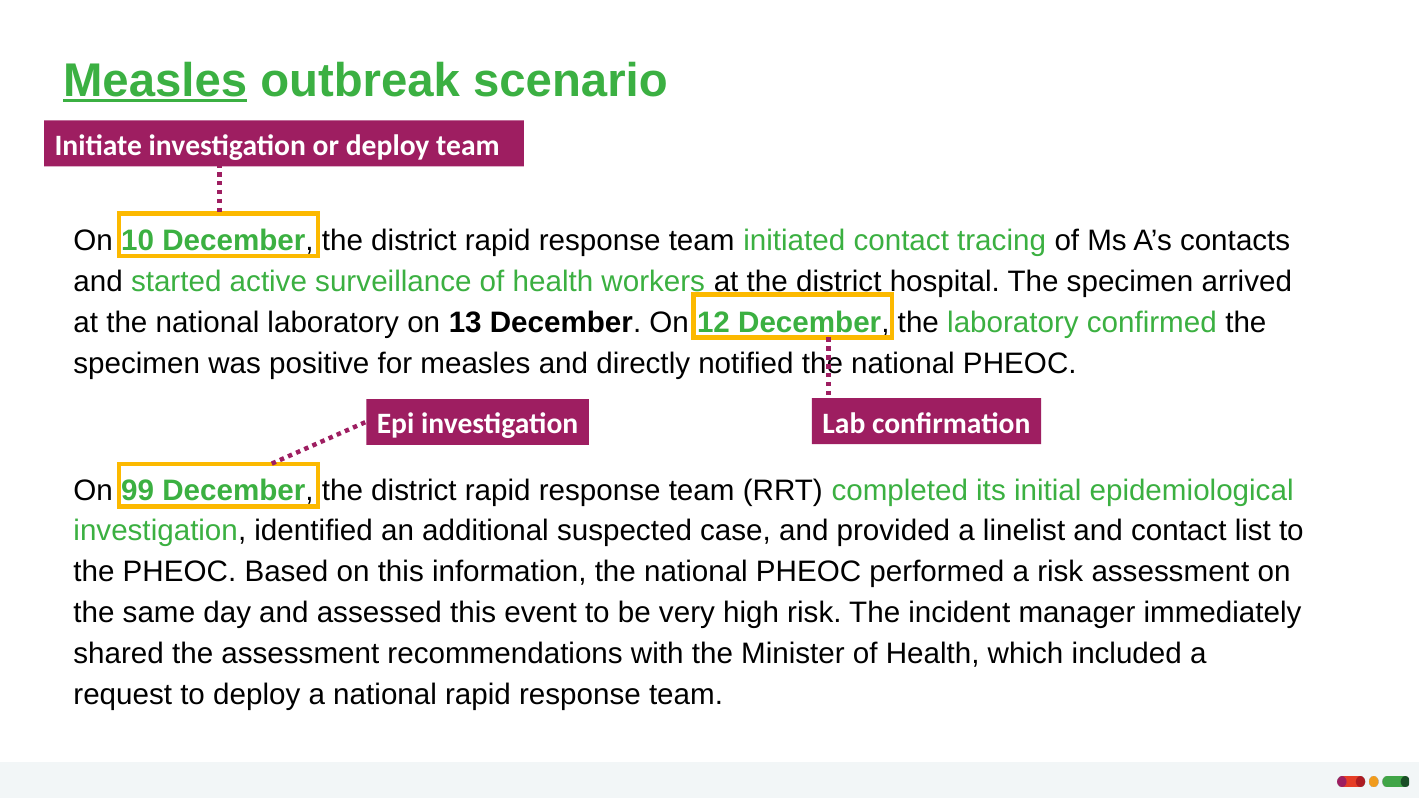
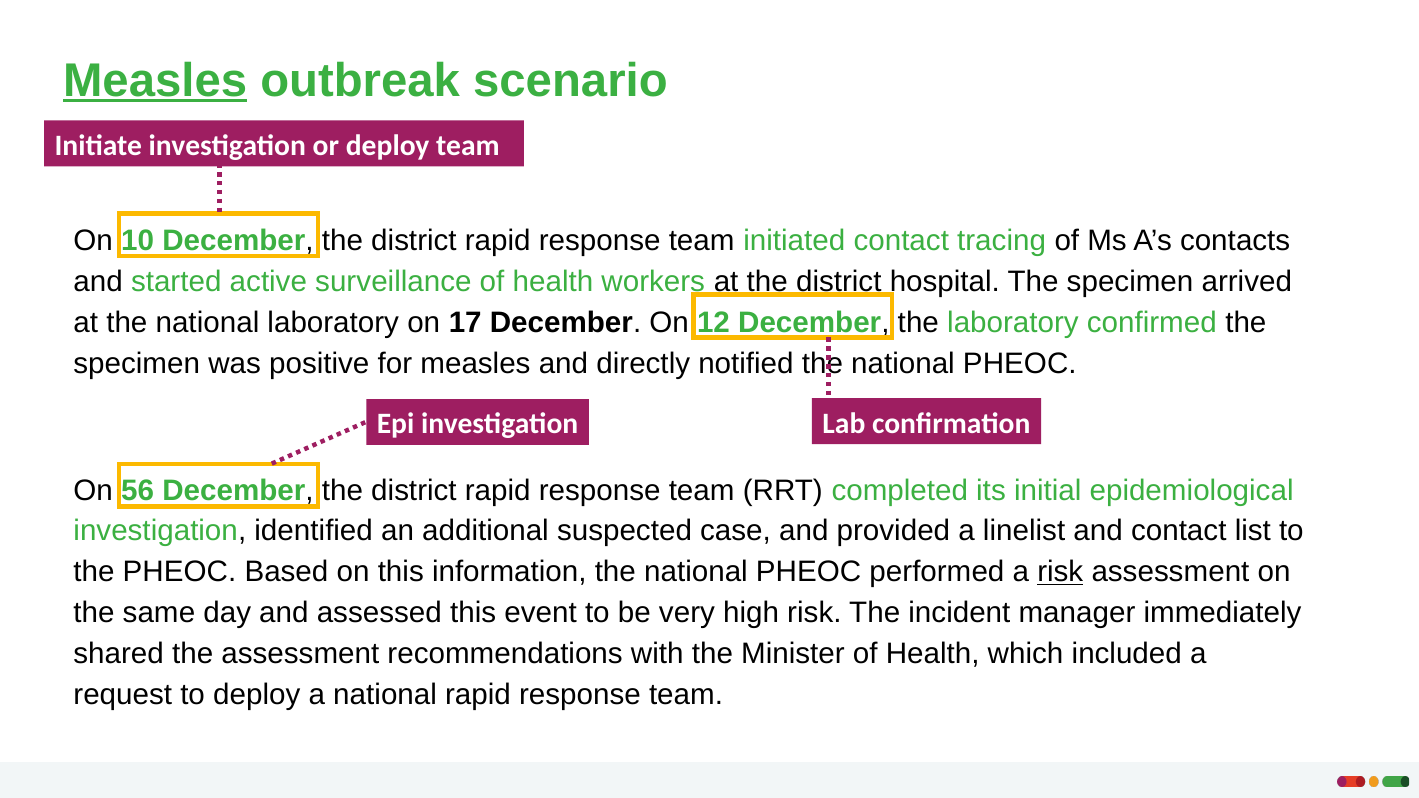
13: 13 -> 17 (465, 323)
99: 99 -> 56 (138, 490)
risk underline: none -> present (1060, 572)
